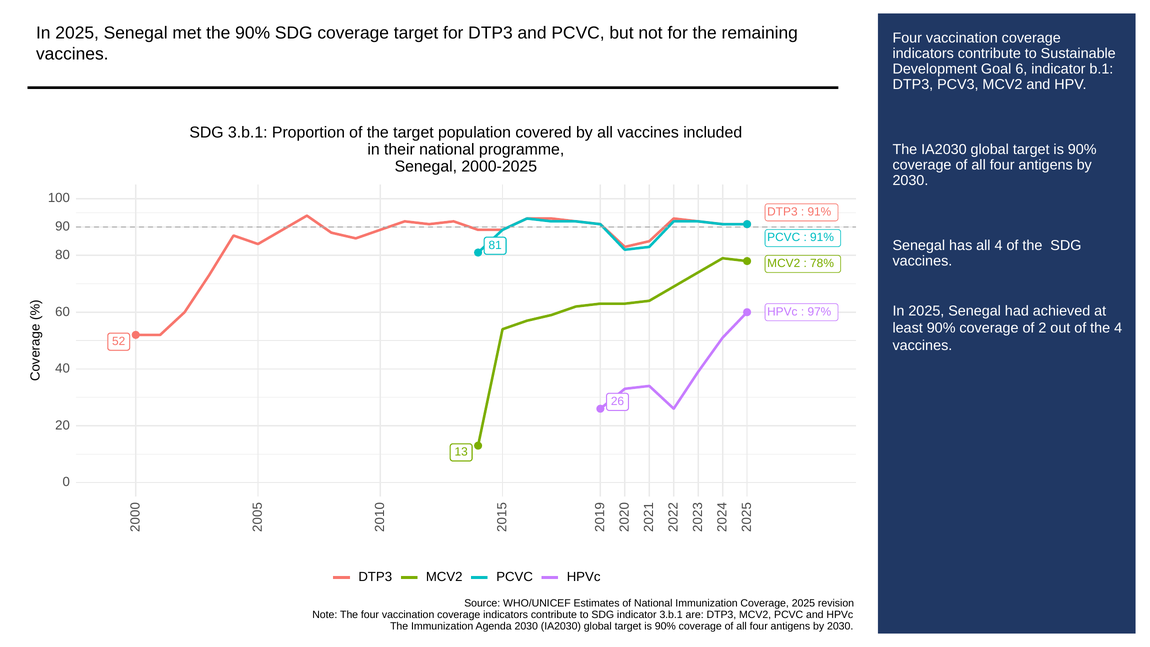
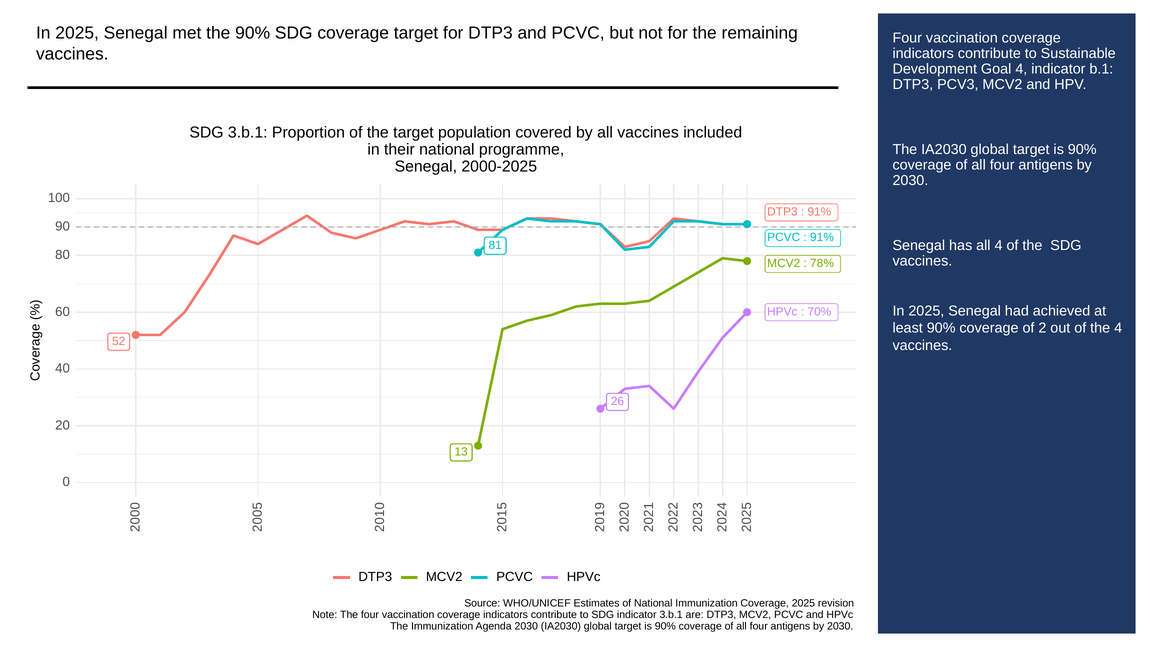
Goal 6: 6 -> 4 (1021, 69)
97%: 97% -> 70% (819, 312)
